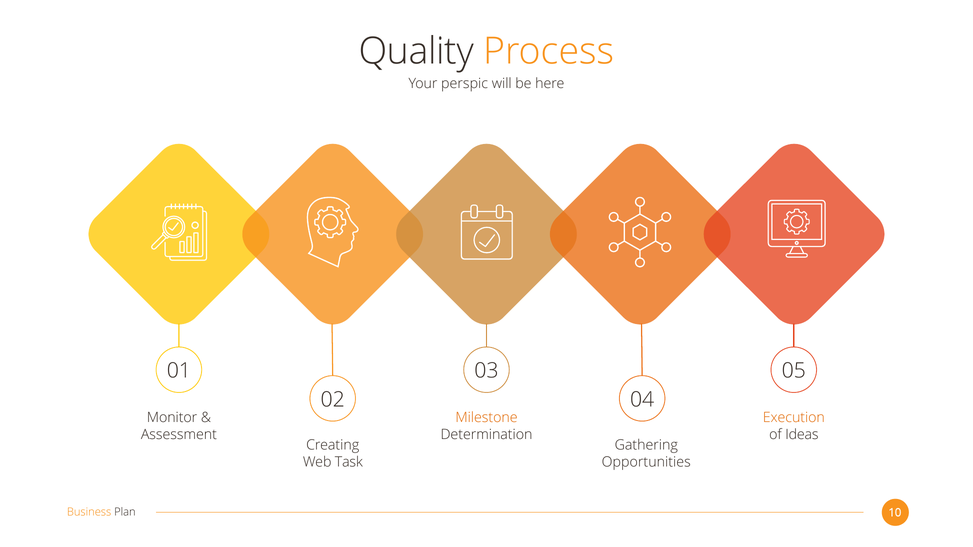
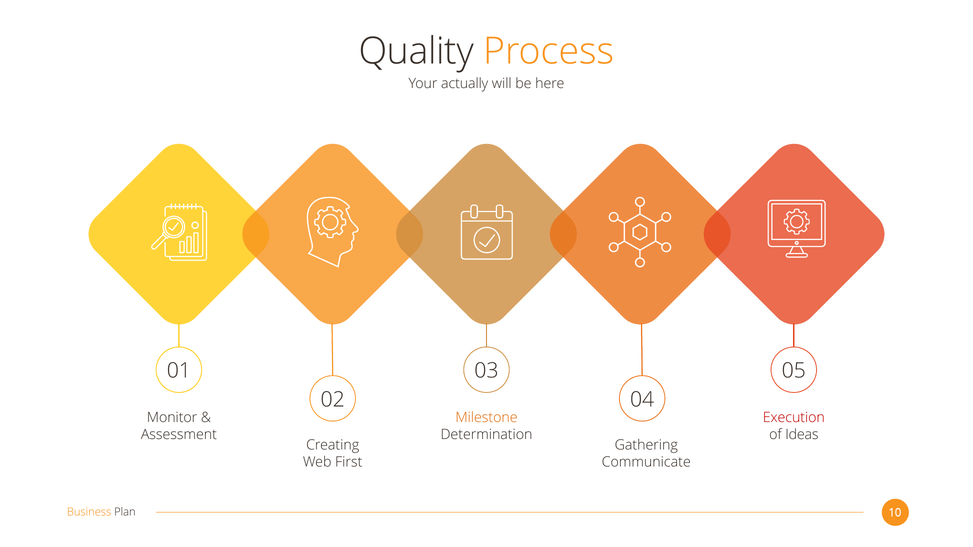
perspic: perspic -> actually (465, 84)
Execution colour: orange -> red (794, 418)
Task: Task -> First (349, 462)
Opportunities: Opportunities -> Communicate (646, 462)
